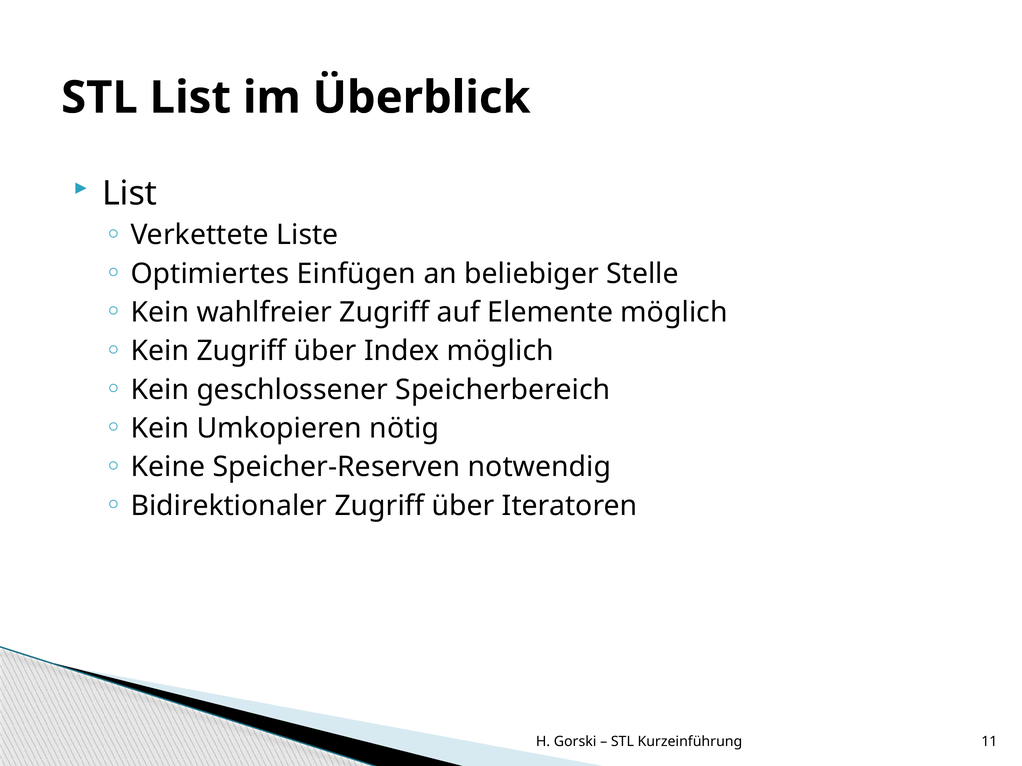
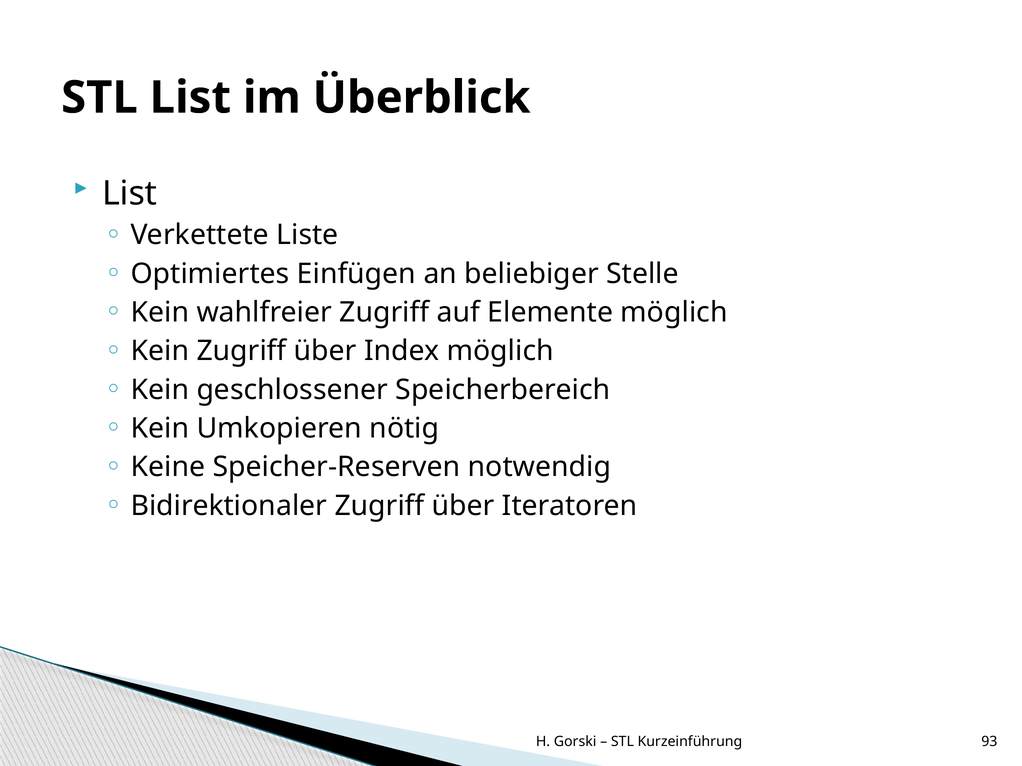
11: 11 -> 93 (989, 742)
